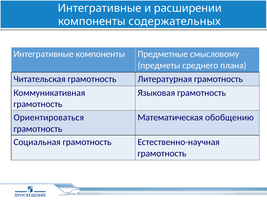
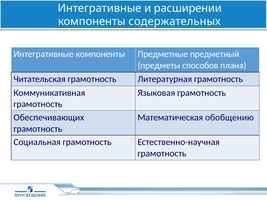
смысловому: смысловому -> предметный (215, 54)
среднего: среднего -> способов (200, 65)
Ориентироваться: Ориентироваться -> Обеспечивающих (49, 118)
